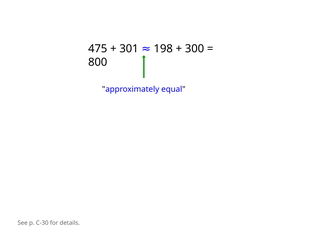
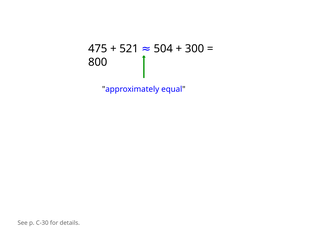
301: 301 -> 521 (129, 49)
198: 198 -> 504 (163, 49)
